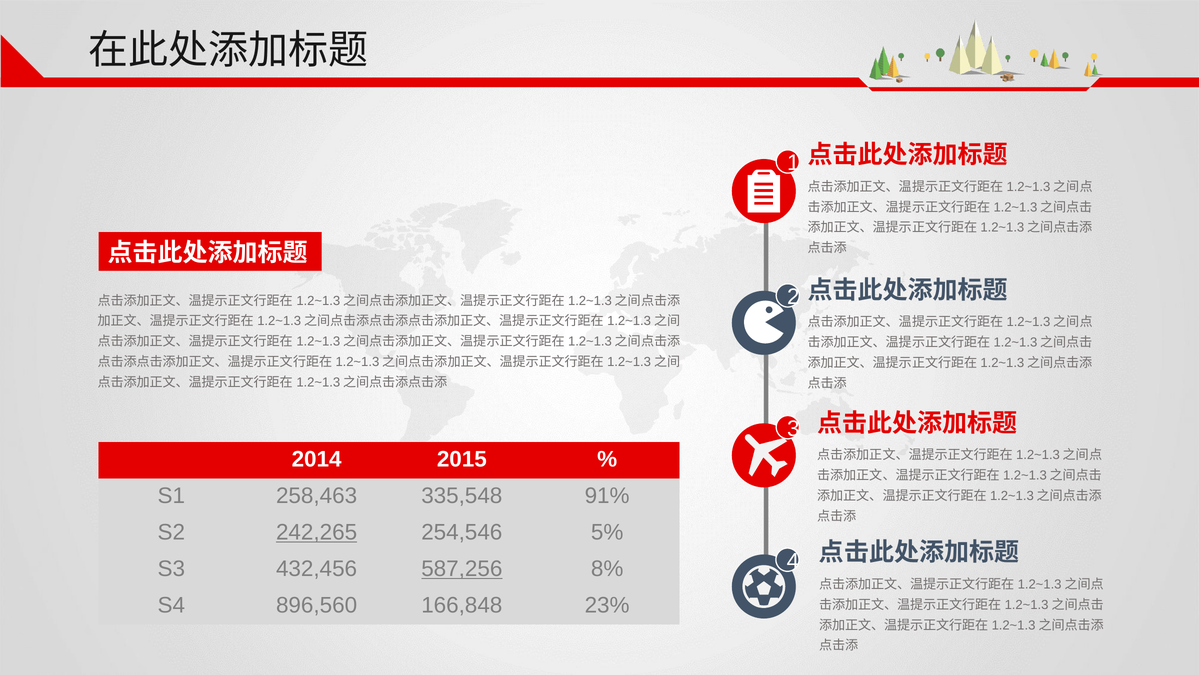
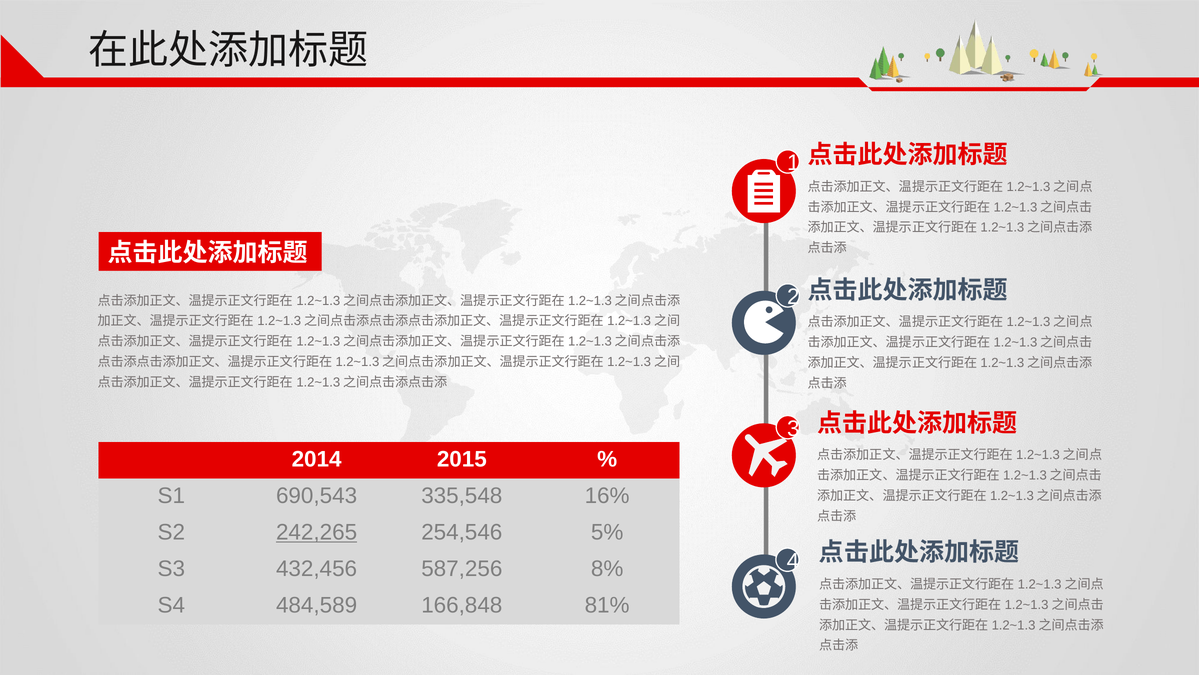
258,463: 258,463 -> 690,543 (317, 495)
91%: 91% -> 16% (607, 495)
587,256 underline: present -> none (462, 568)
896,560: 896,560 -> 484,589 (317, 605)
23%: 23% -> 81% (607, 605)
